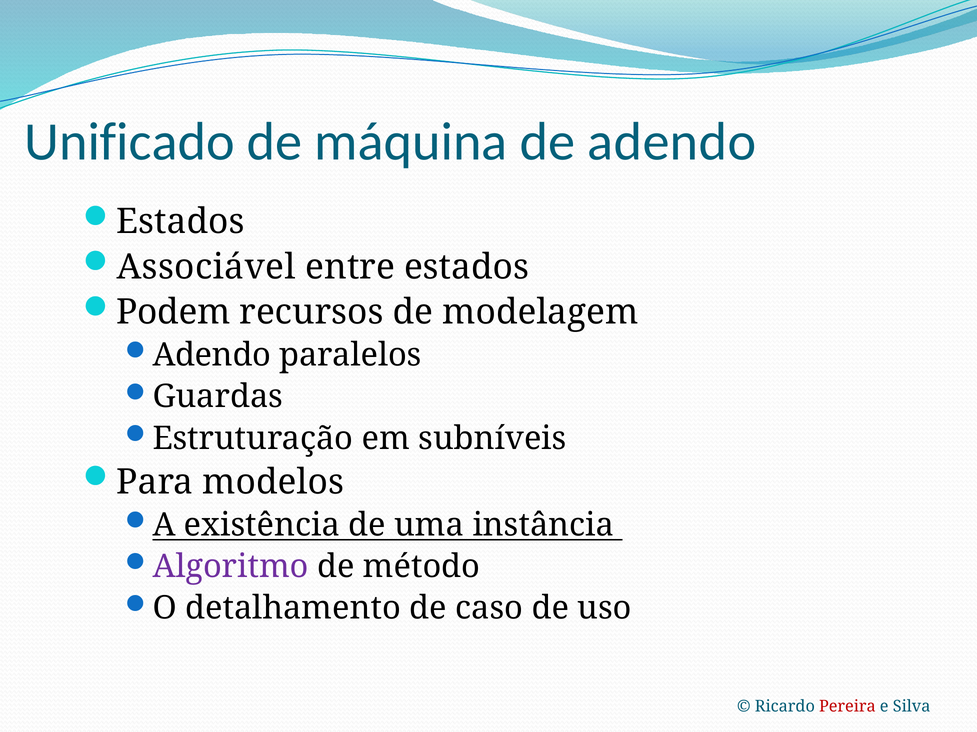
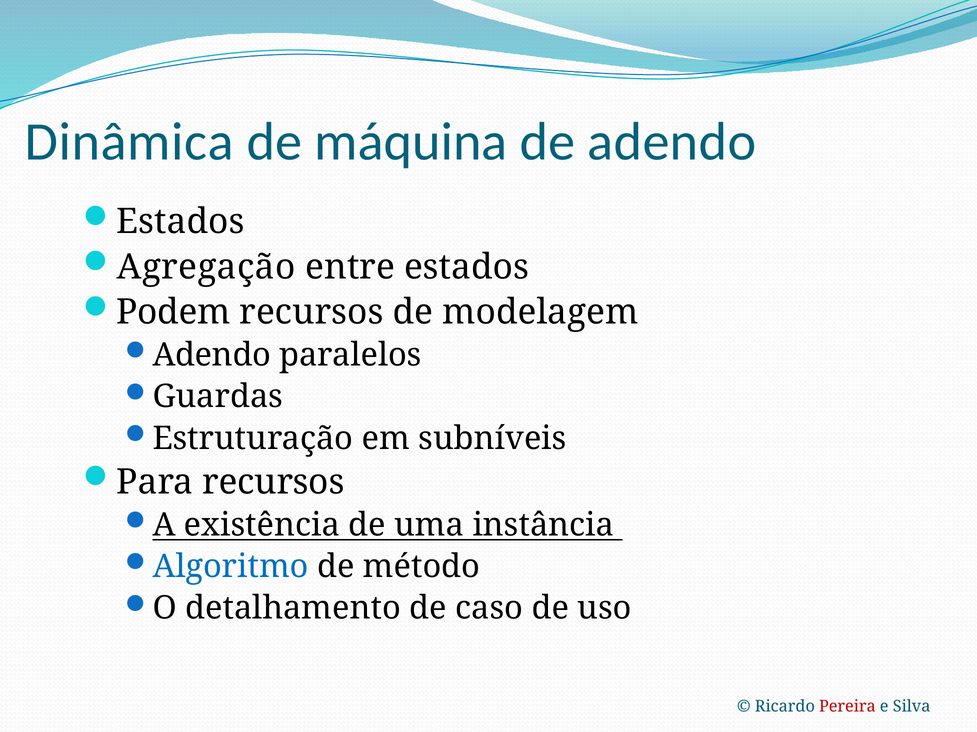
Unificado: Unificado -> Dinâmica (129, 142)
Associável: Associável -> Agregação (206, 267)
Para modelos: modelos -> recursos (273, 482)
Algoritmo colour: purple -> blue (231, 567)
